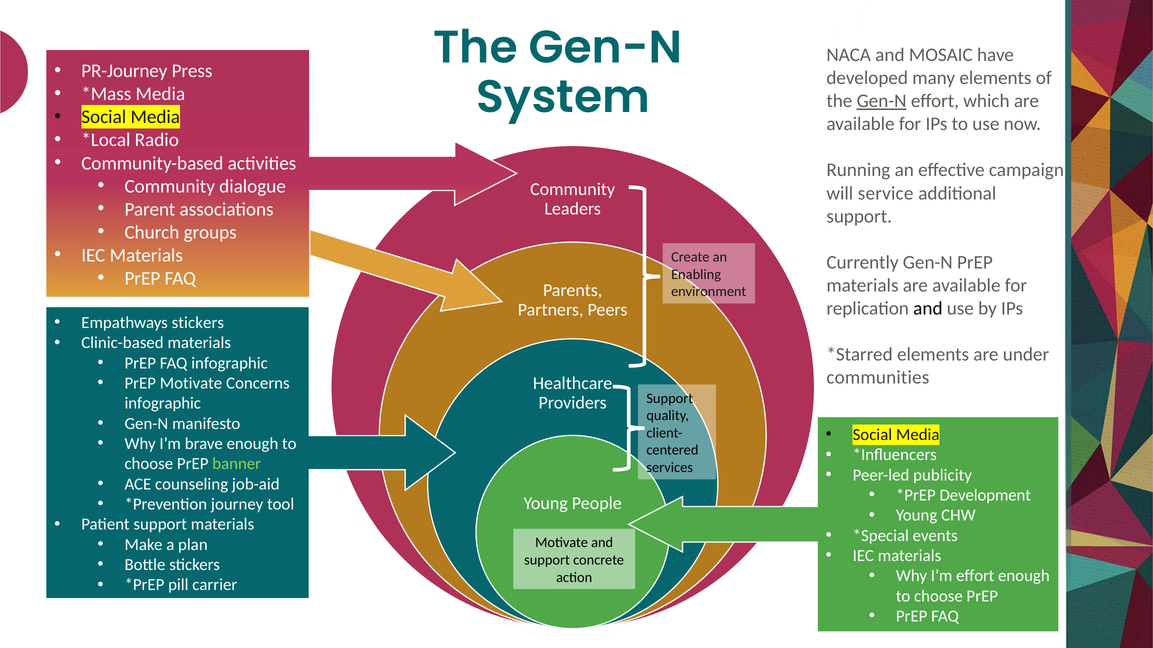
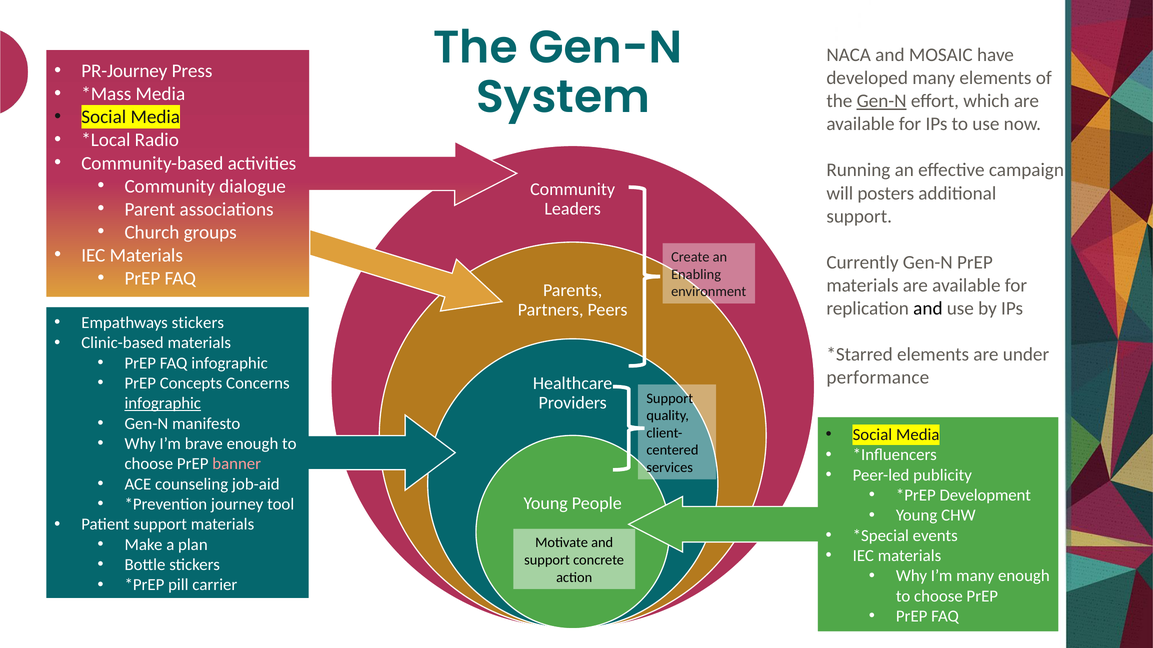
service: service -> posters (886, 193)
communities: communities -> performance (878, 378)
PrEP Motivate: Motivate -> Concepts (191, 384)
infographic underline: none -> present (163, 404)
banner colour: light green -> pink (237, 464)
I’m effort: effort -> many (975, 576)
